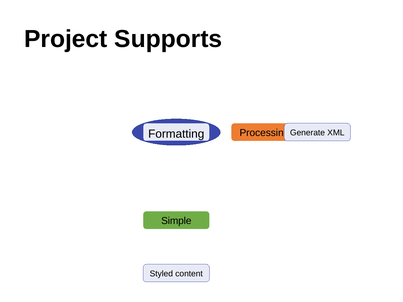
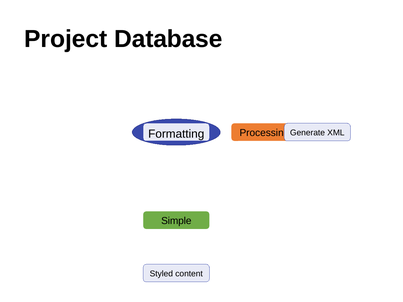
Supports: Supports -> Database (168, 39)
